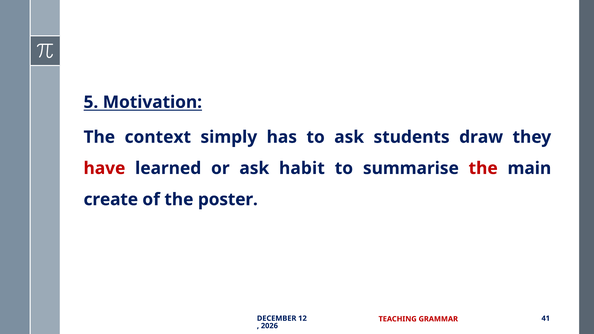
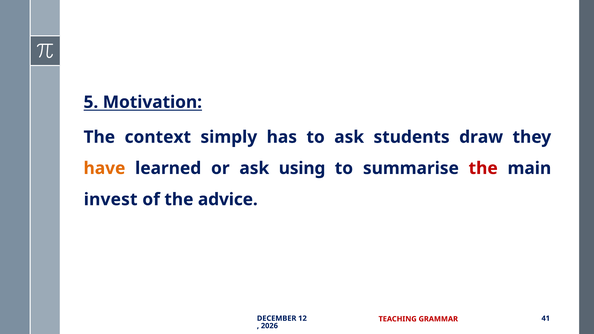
have colour: red -> orange (104, 168)
habit: habit -> using (302, 168)
create: create -> invest (111, 200)
poster: poster -> advice (228, 200)
